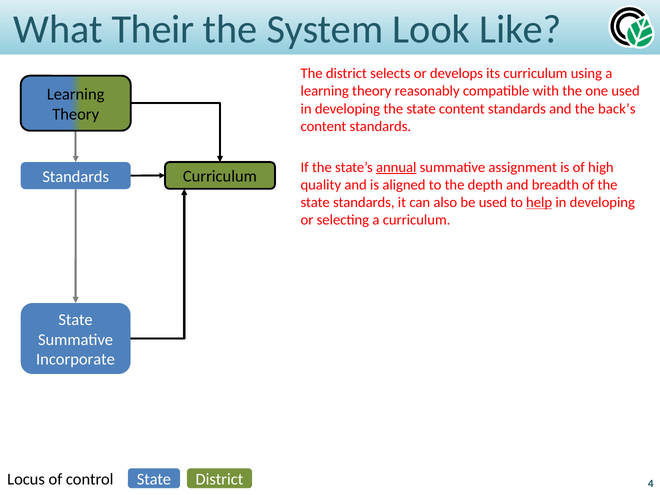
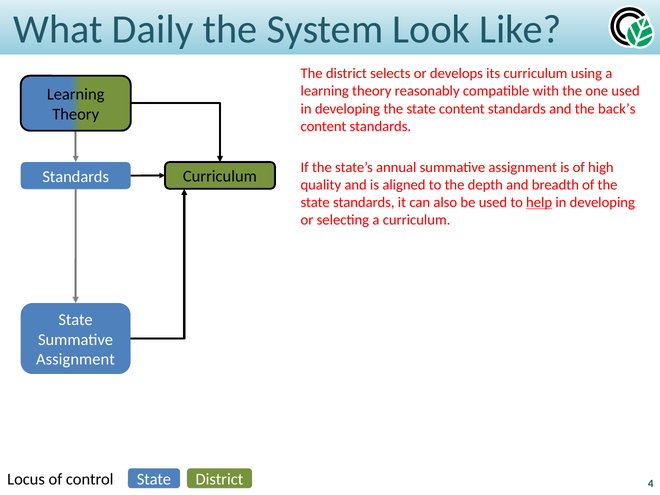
Their: Their -> Daily (153, 30)
annual underline: present -> none (396, 167)
Incorporate: Incorporate -> Assignment (75, 359)
